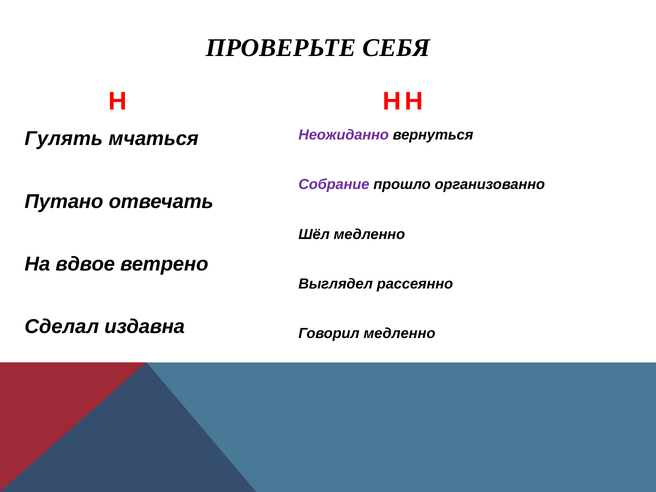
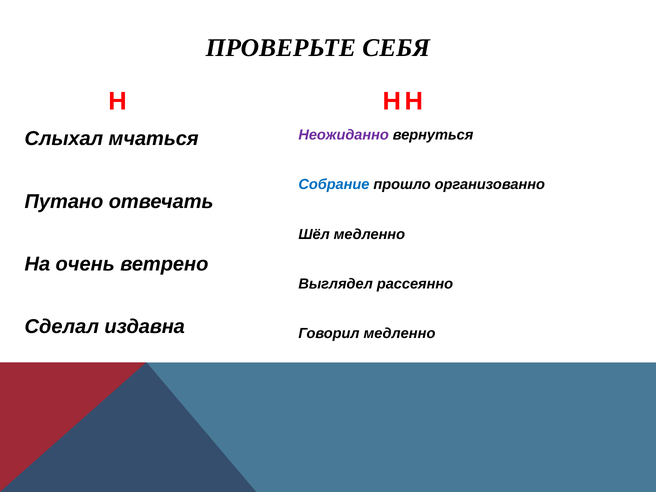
Гулять: Гулять -> Слыхал (64, 139)
Собрание colour: purple -> blue (334, 185)
вдвое: вдвое -> очень (85, 264)
